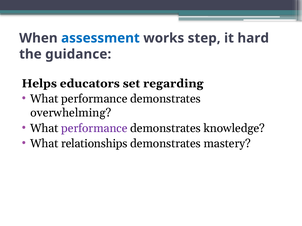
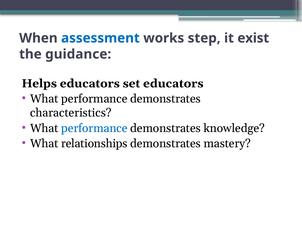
hard: hard -> exist (253, 38)
set regarding: regarding -> educators (173, 84)
overwhelming: overwhelming -> characteristics (71, 113)
performance colour: purple -> blue (94, 128)
